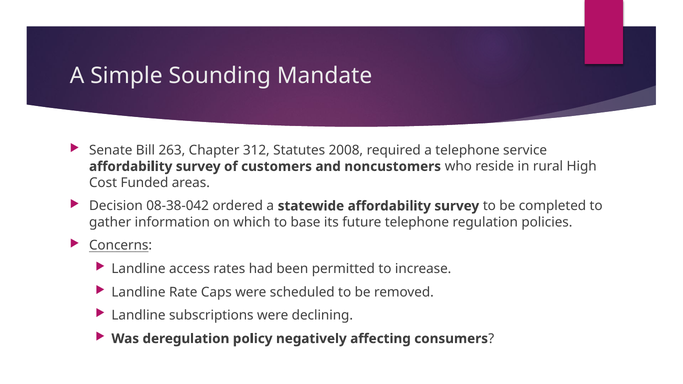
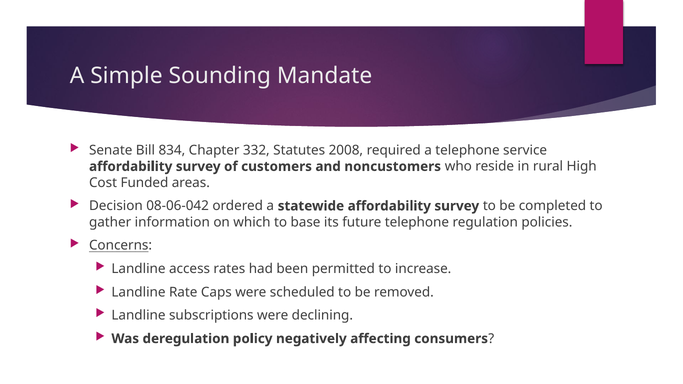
263: 263 -> 834 (172, 150)
312: 312 -> 332 (256, 150)
08-38-042: 08-38-042 -> 08-06-042 (178, 206)
